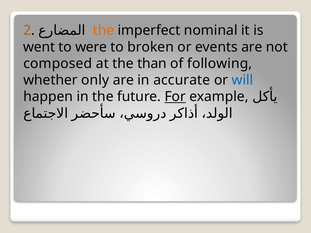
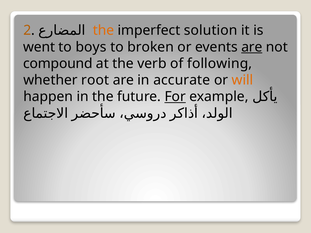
nominal: nominal -> solution (211, 30)
were: were -> boys (91, 47)
are underline: none -> present (252, 47)
composed: composed -> compound (58, 64)
than: than -> verb (152, 64)
only: only -> root (95, 80)
will colour: blue -> orange (242, 80)
